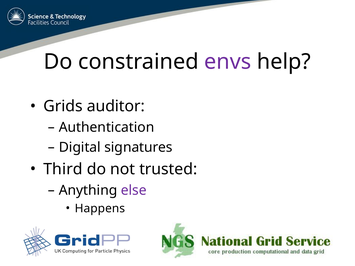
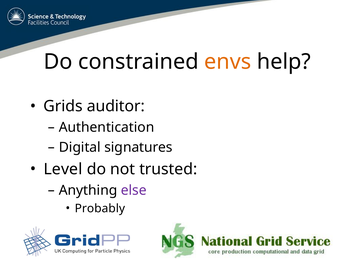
envs colour: purple -> orange (228, 62)
Third: Third -> Level (63, 169)
Happens: Happens -> Probably (100, 209)
